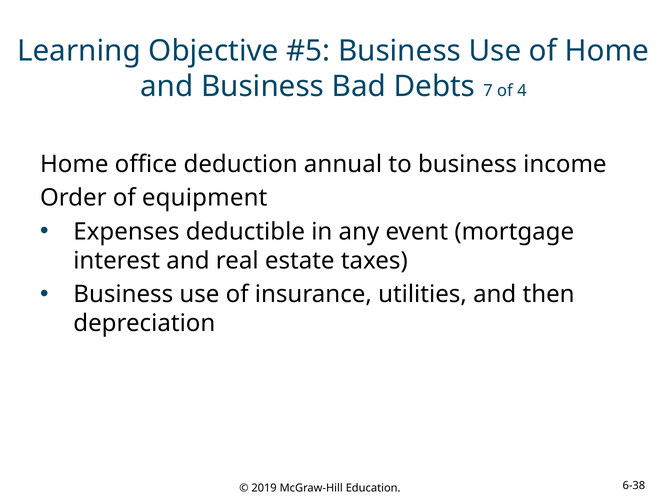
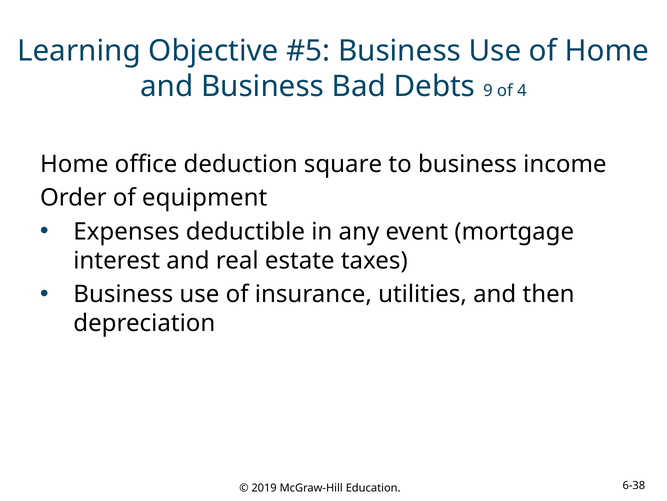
7: 7 -> 9 (488, 91)
annual: annual -> square (343, 164)
